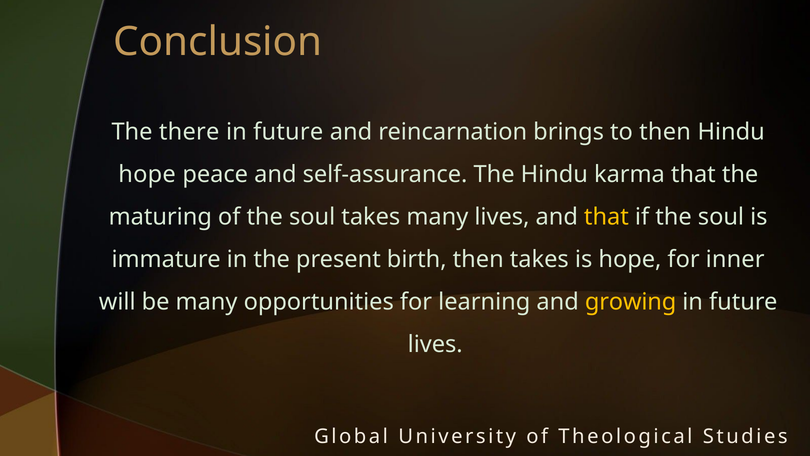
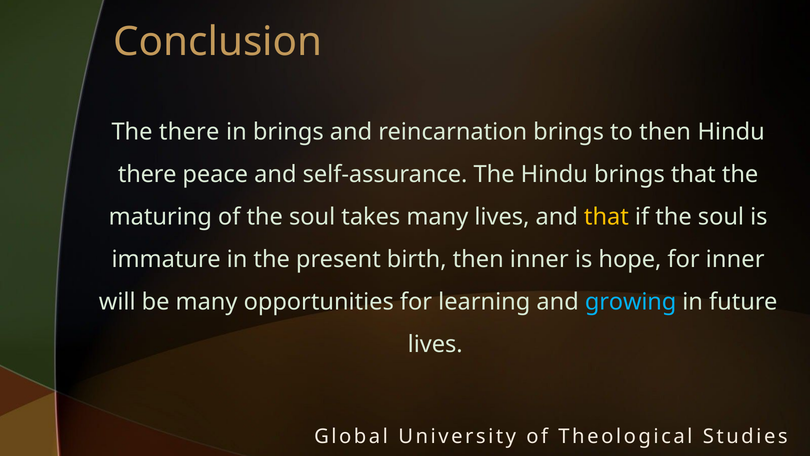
future: future -> brings (288, 132)
hope: hope -> there (147, 174)
Hindu karma: karma -> brings (629, 174)
then takes: takes -> inner (539, 259)
growing colour: yellow -> light blue (631, 302)
